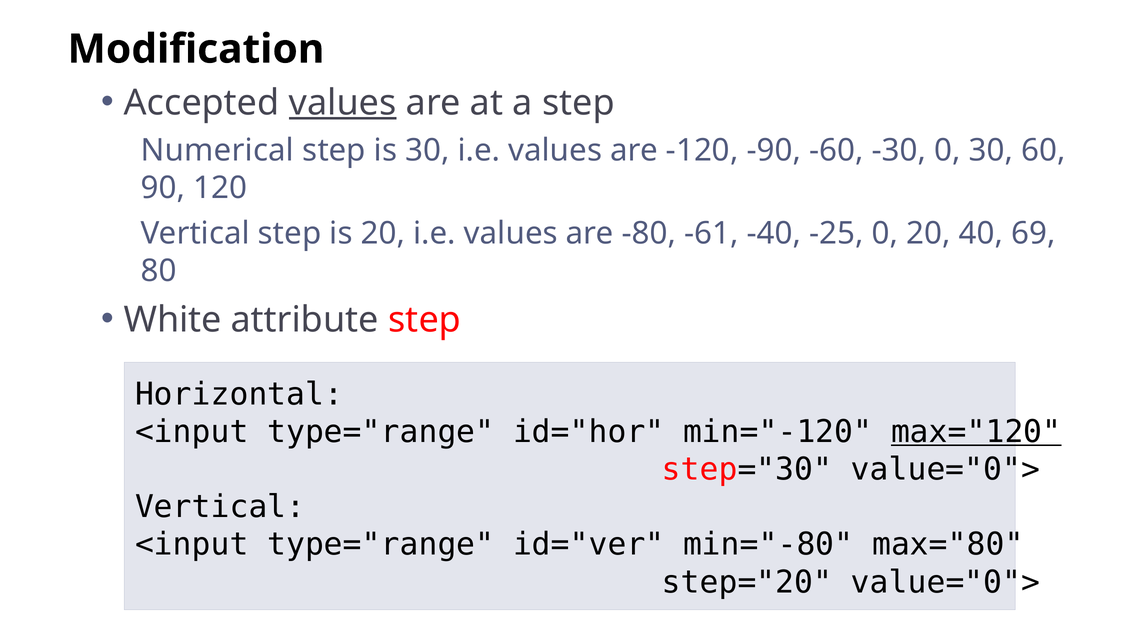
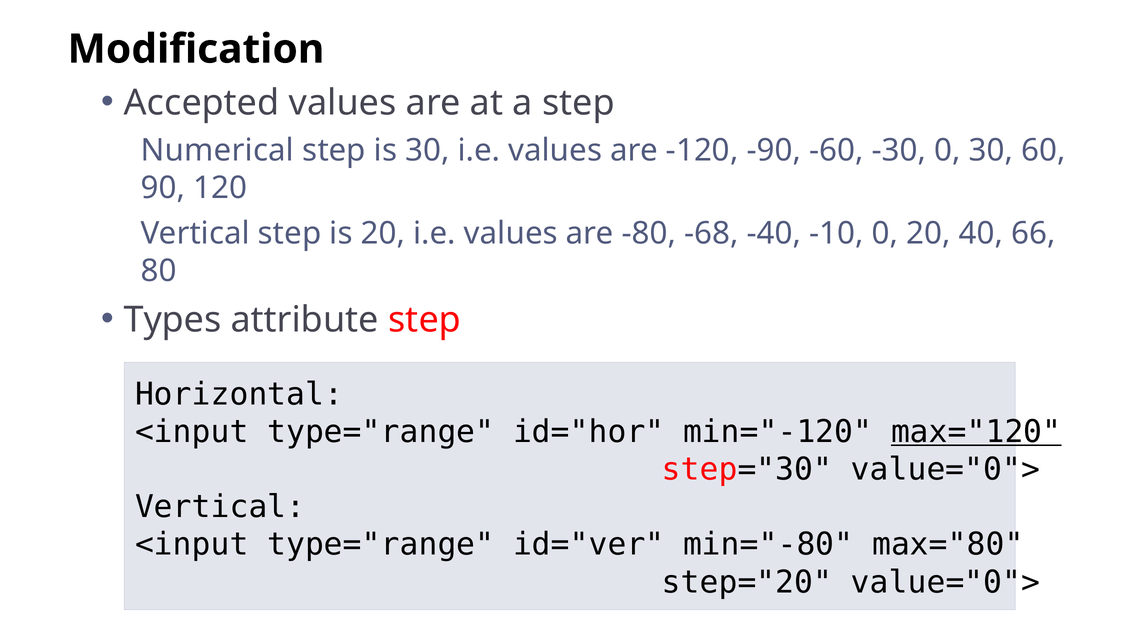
values underline: present -> none (343, 103)
-61: -61 -> -68 (711, 234)
-25: -25 -> -10 (836, 234)
69: 69 -> 66 (1033, 234)
White: White -> Types (173, 320)
